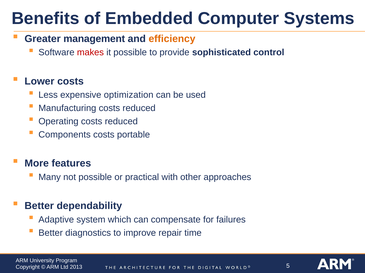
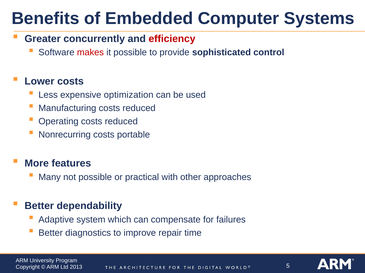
management: management -> concurrently (94, 39)
efficiency colour: orange -> red (172, 39)
Components: Components -> Nonrecurring (65, 135)
